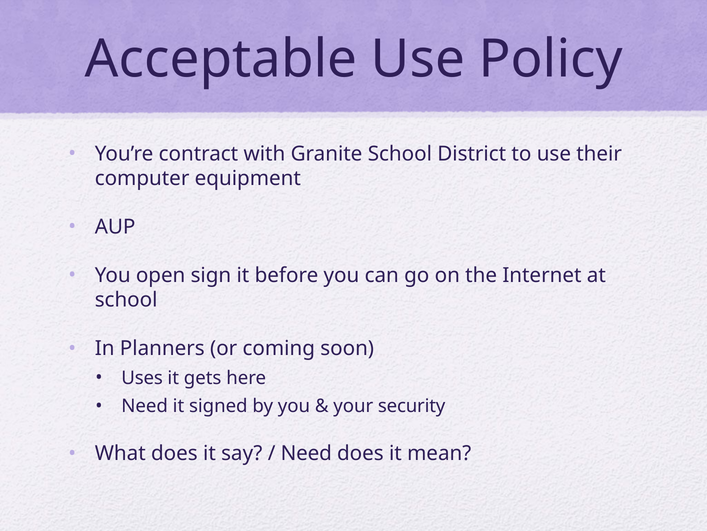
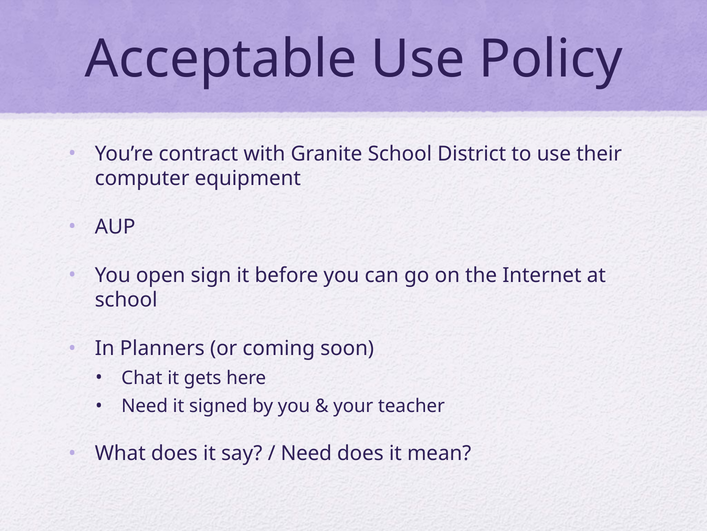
Uses: Uses -> Chat (142, 377)
security: security -> teacher (411, 406)
